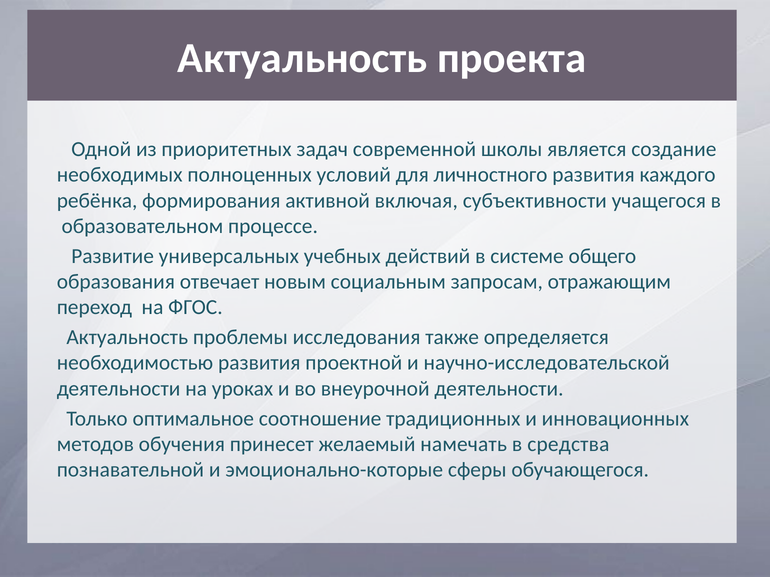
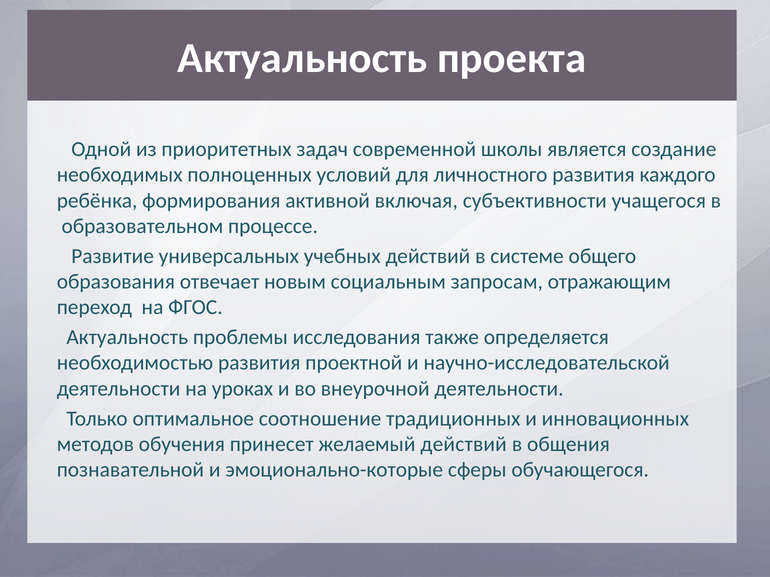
желаемый намечать: намечать -> действий (464, 445)
средства: средства -> общения (568, 445)
